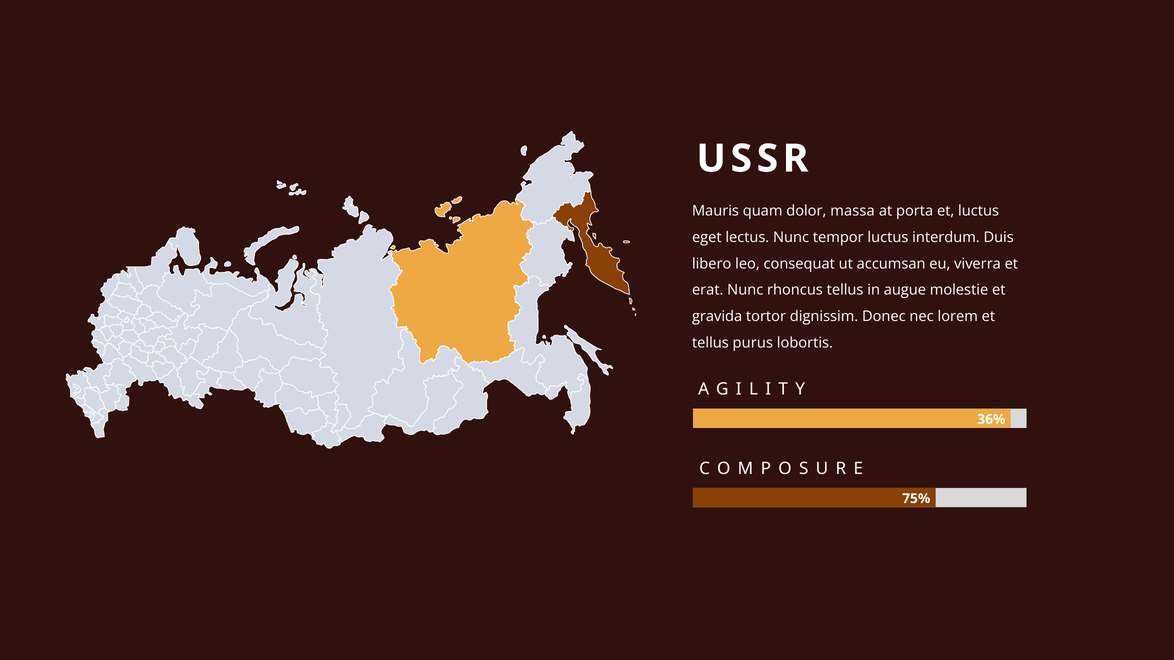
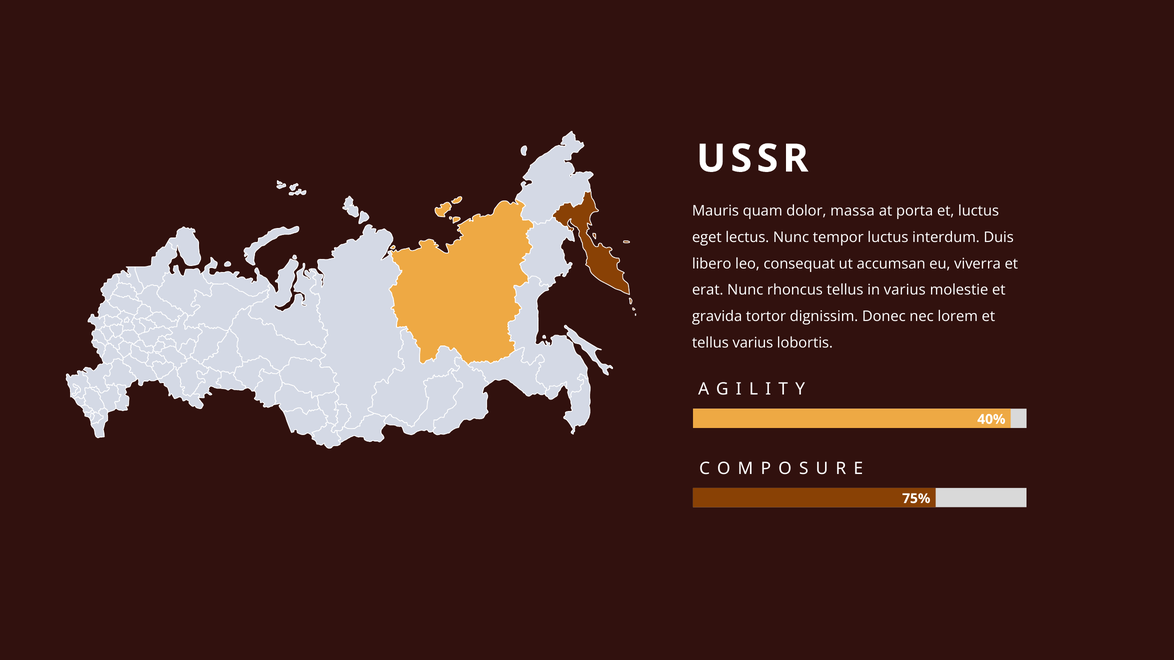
in augue: augue -> varius (905, 290)
tellus purus: purus -> varius (753, 343)
36%: 36% -> 40% (991, 420)
